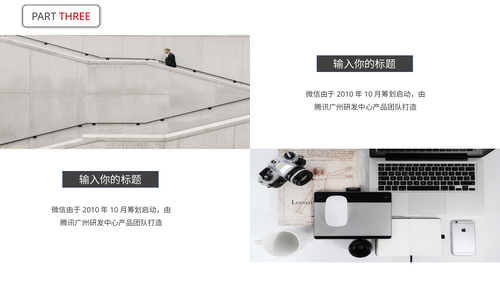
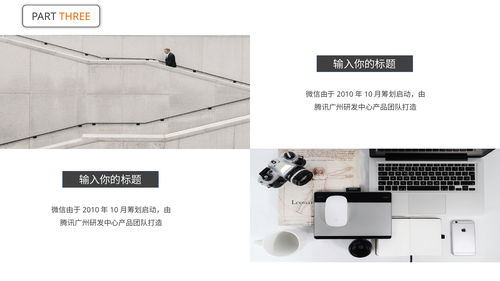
THREE colour: red -> orange (75, 17)
